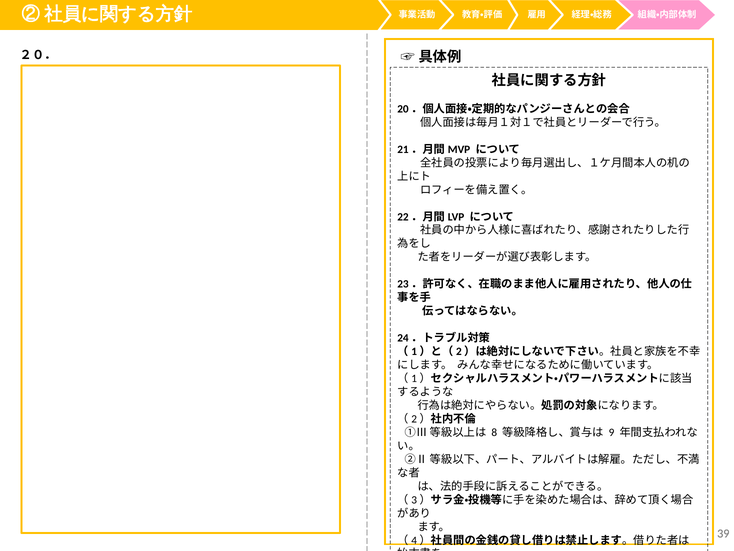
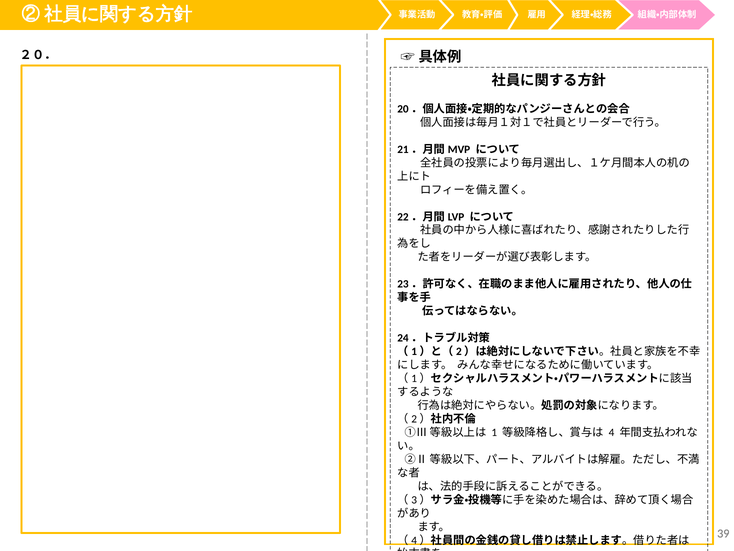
8: 8 -> 1 (494, 432)
9: 9 -> 4 (612, 432)
